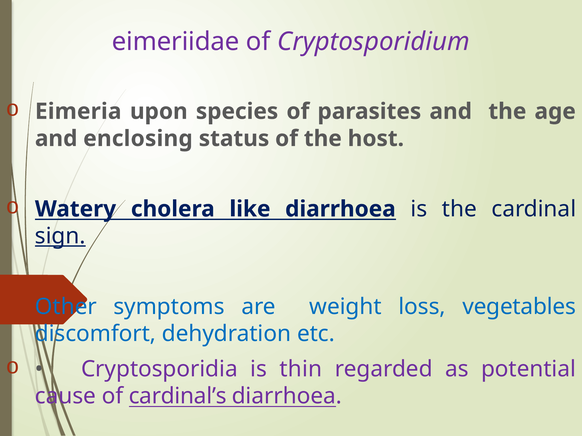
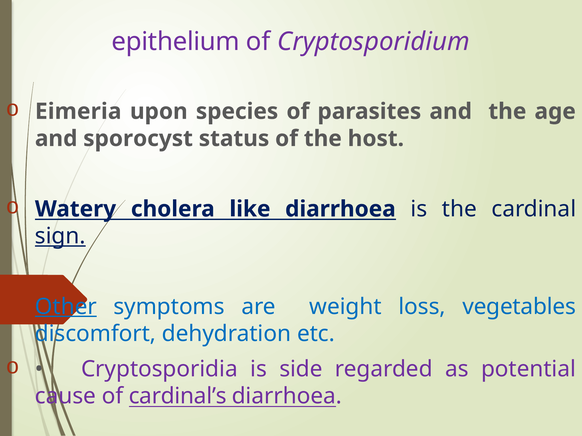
eimeriidae: eimeriidae -> epithelium (176, 42)
enclosing: enclosing -> sporocyst (138, 139)
Other underline: none -> present (66, 307)
thin: thin -> side (301, 369)
